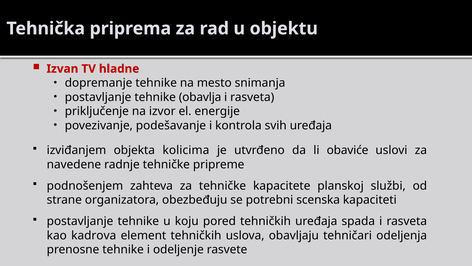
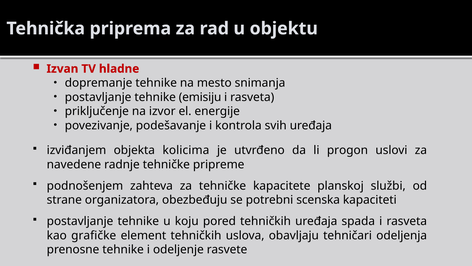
obavlja: obavlja -> emisiju (200, 97)
obaviće: obaviće -> progon (347, 150)
kadrova: kadrova -> grafičke (94, 235)
